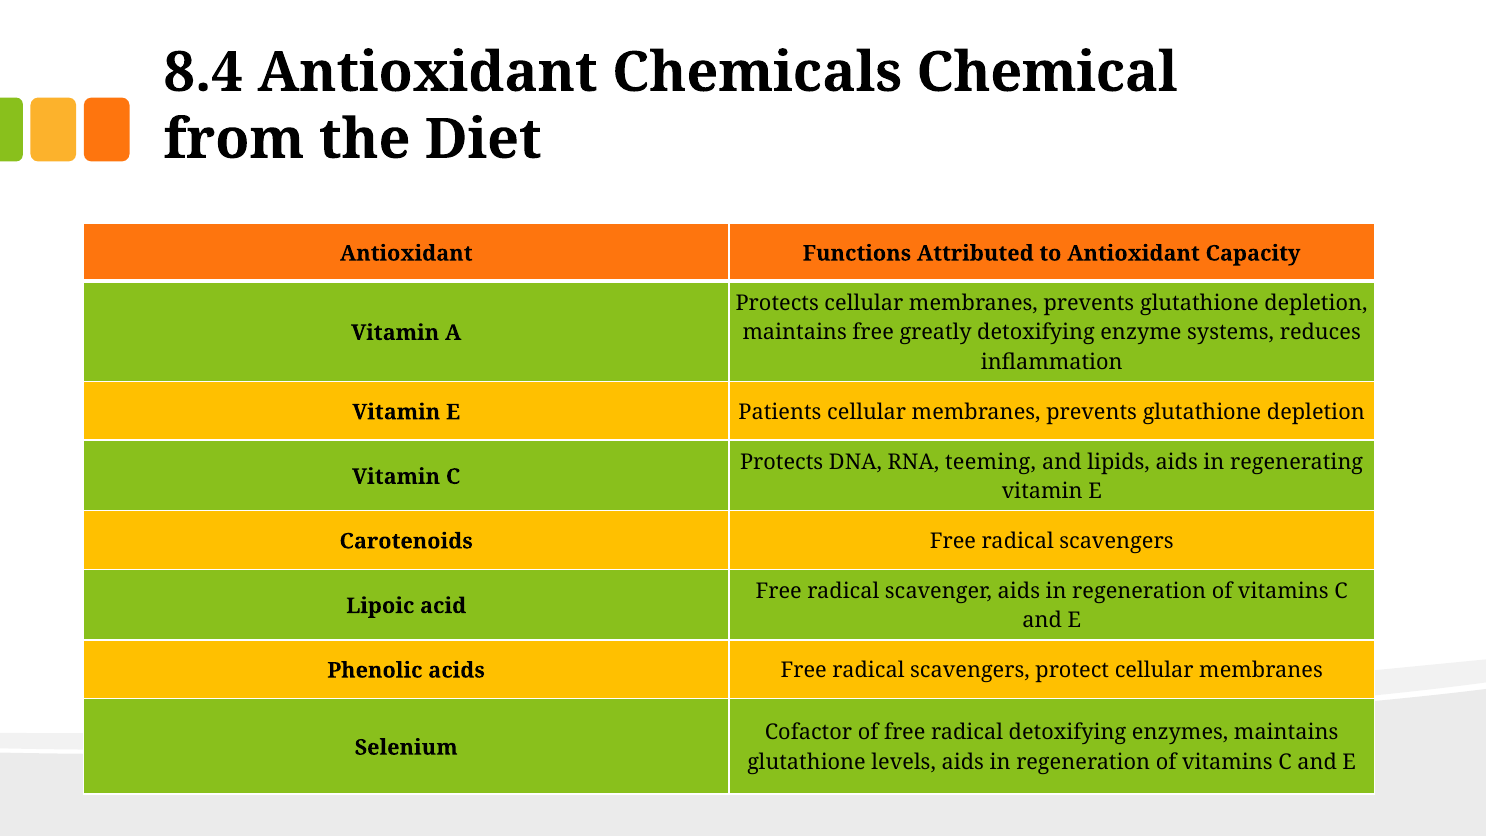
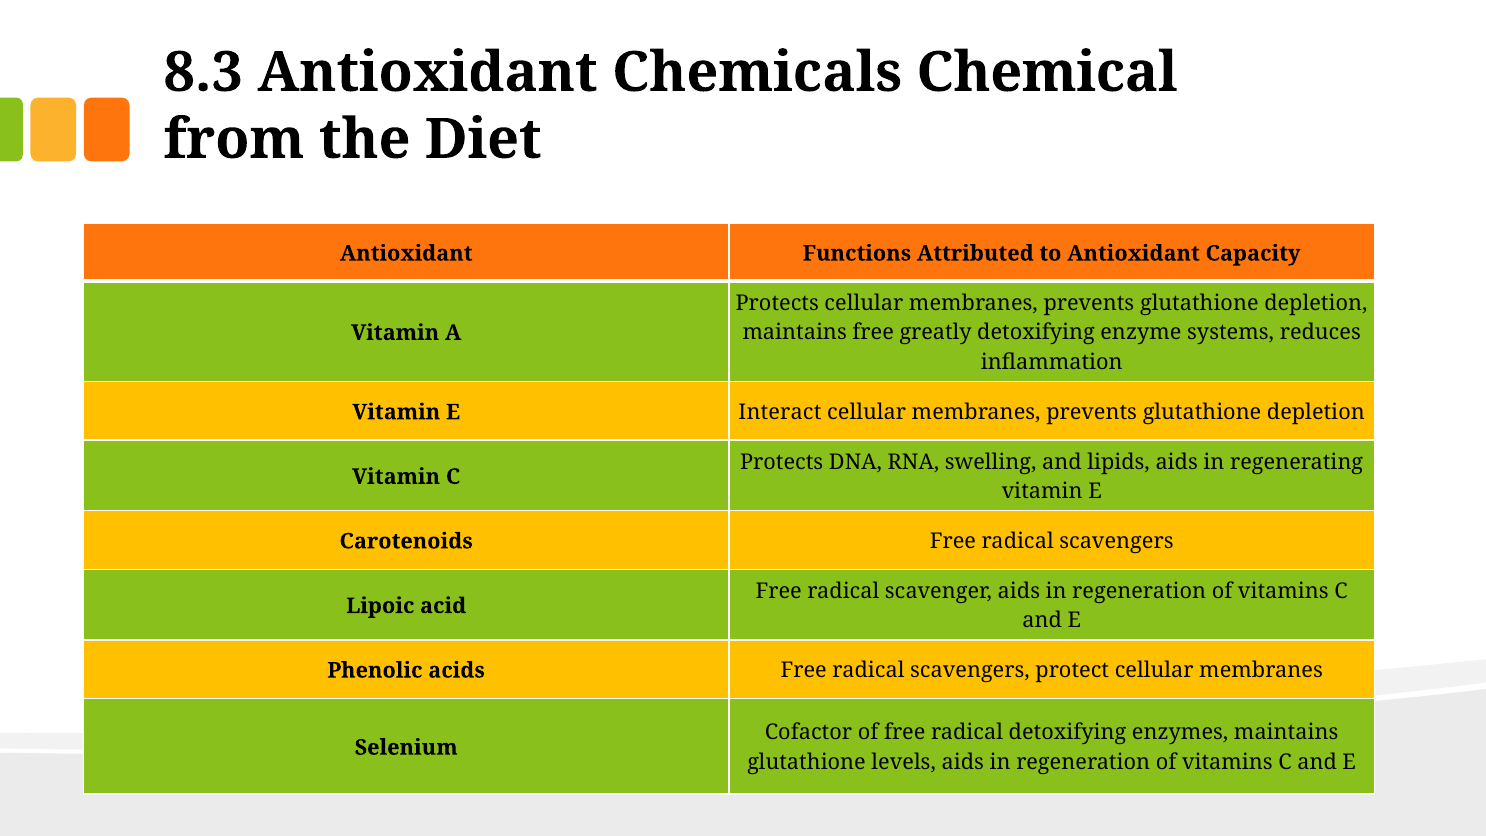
8.4: 8.4 -> 8.3 (203, 73)
Patients: Patients -> Interact (780, 412)
teeming: teeming -> swelling (991, 462)
